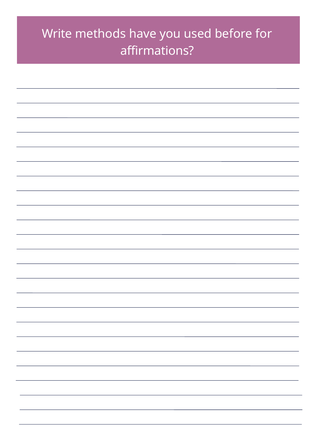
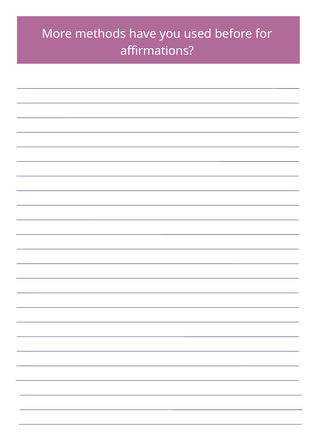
Write: Write -> More (57, 34)
